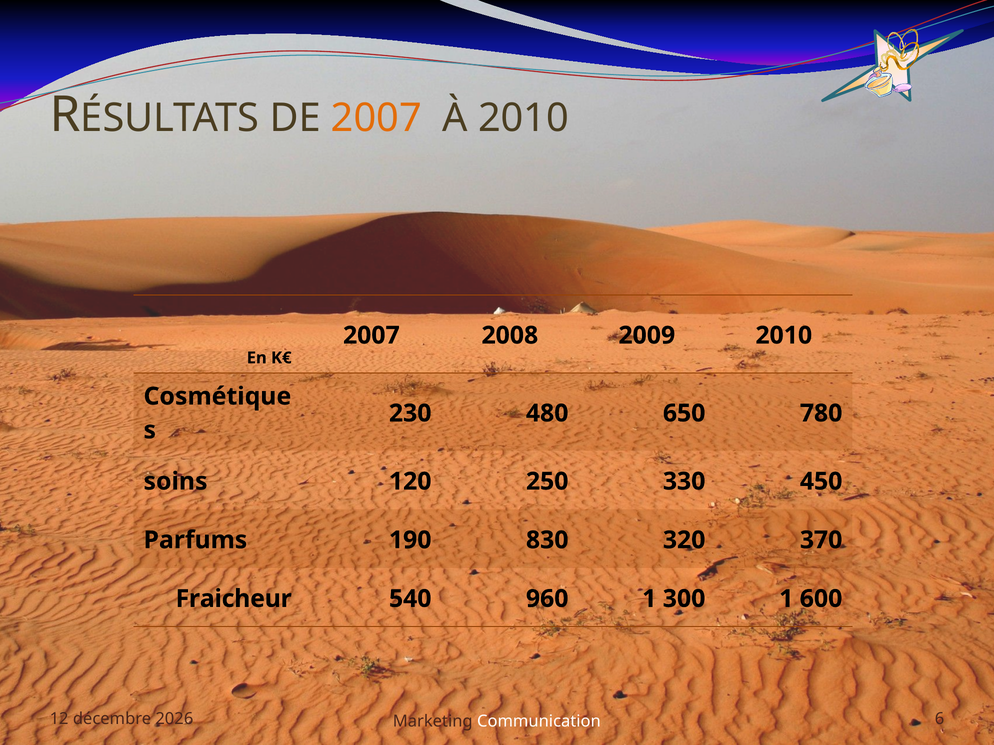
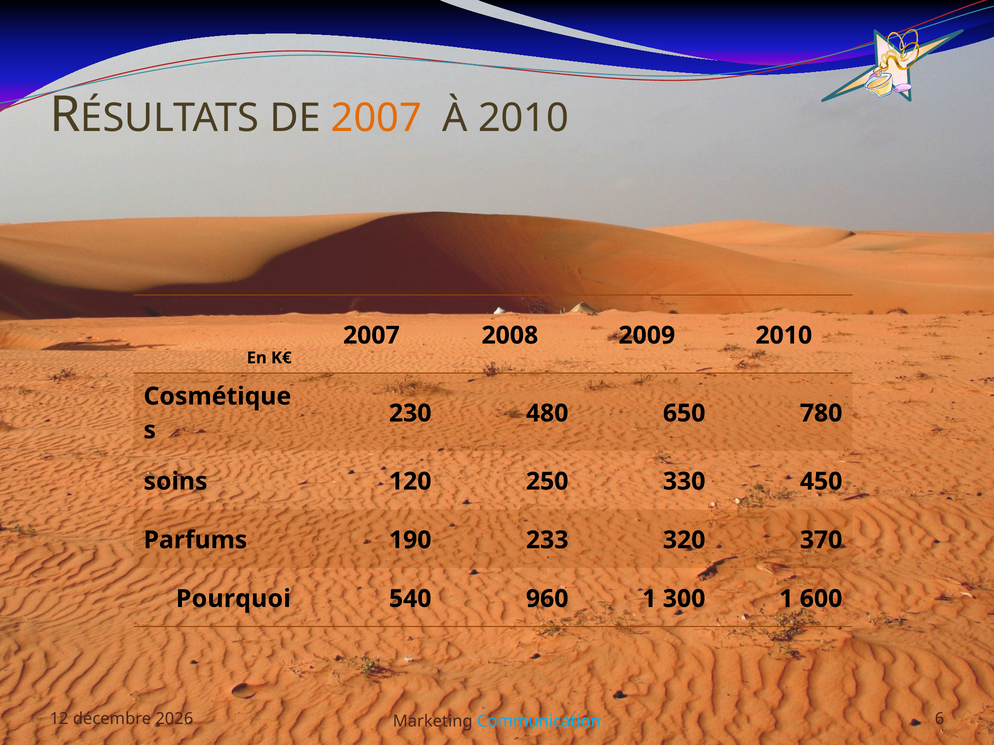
830: 830 -> 233 (547, 540)
Fraicheur: Fraicheur -> Pourquoi (233, 599)
Communication colour: white -> light blue (539, 722)
